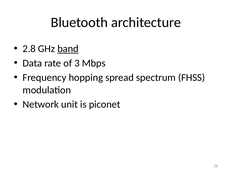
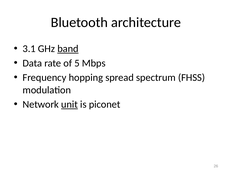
2.8: 2.8 -> 3.1 (29, 49)
3: 3 -> 5 (77, 63)
unit underline: none -> present (69, 104)
